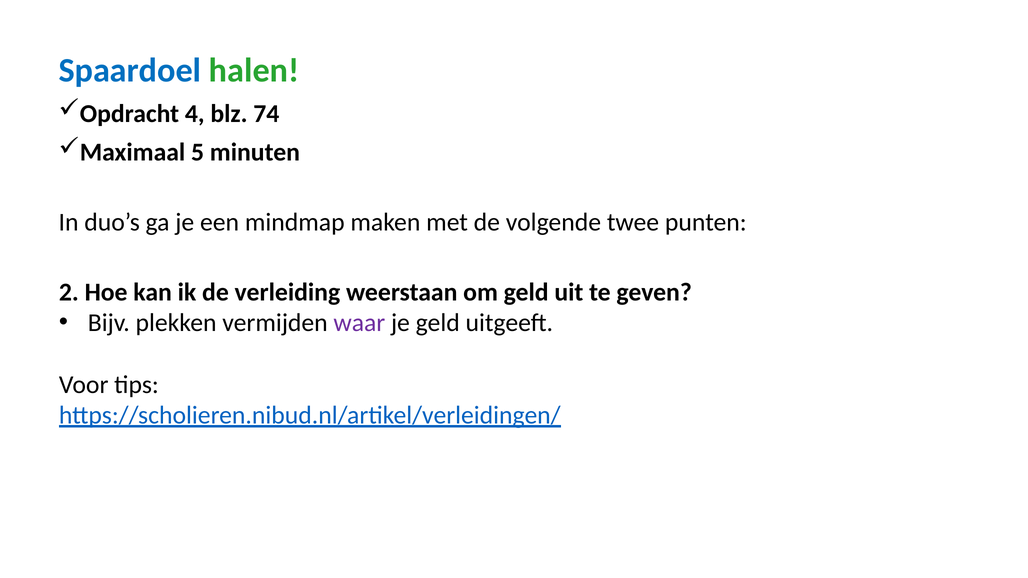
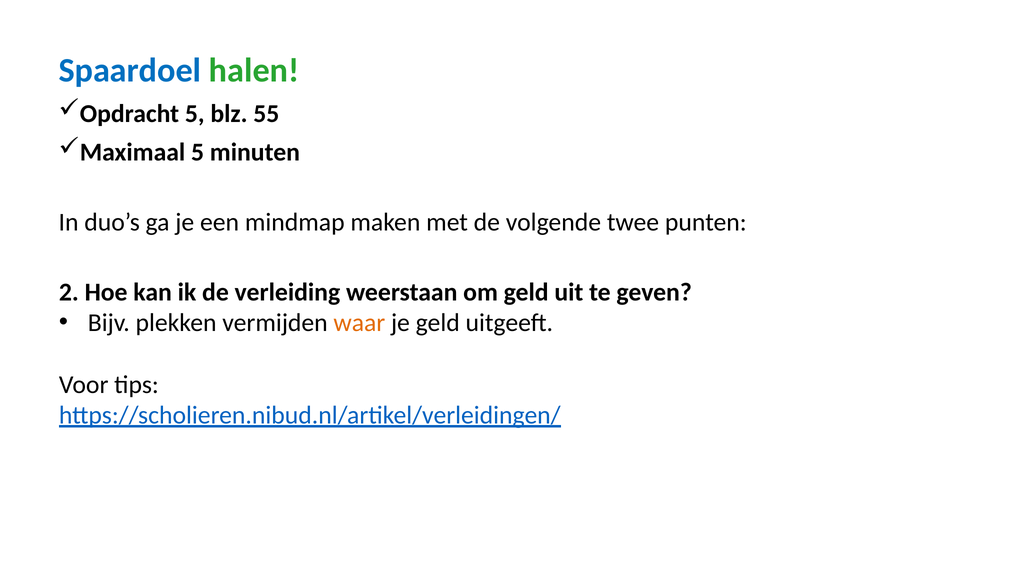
Opdracht 4: 4 -> 5 (195, 114)
74: 74 -> 55 (266, 114)
waar colour: purple -> orange (359, 323)
